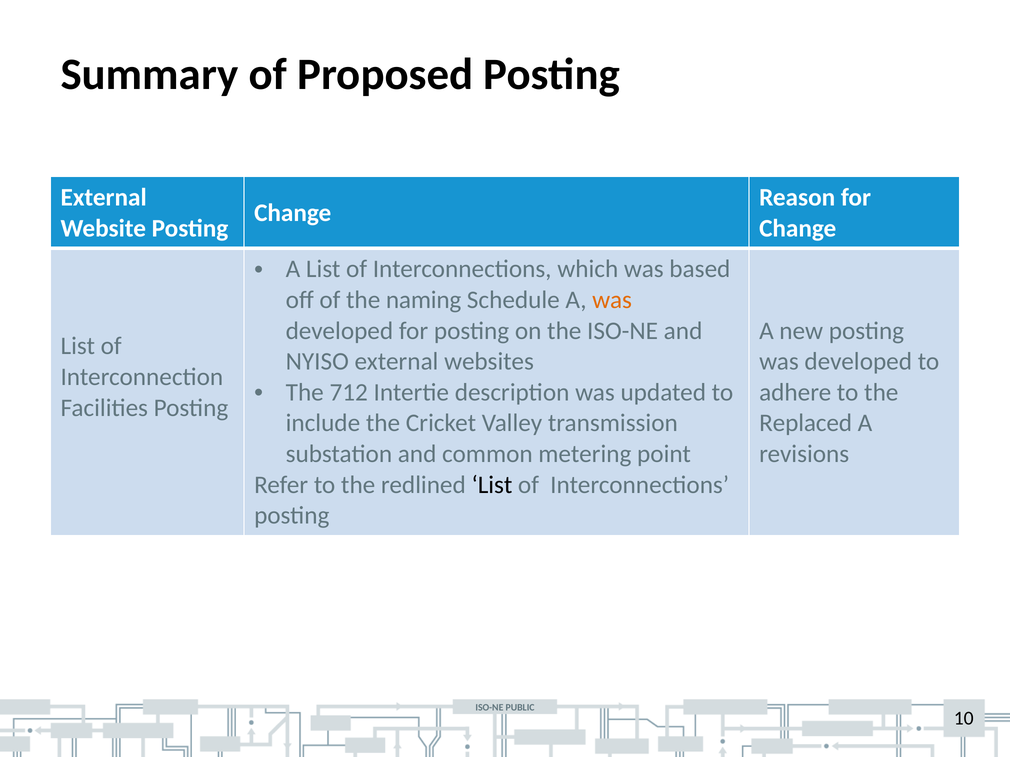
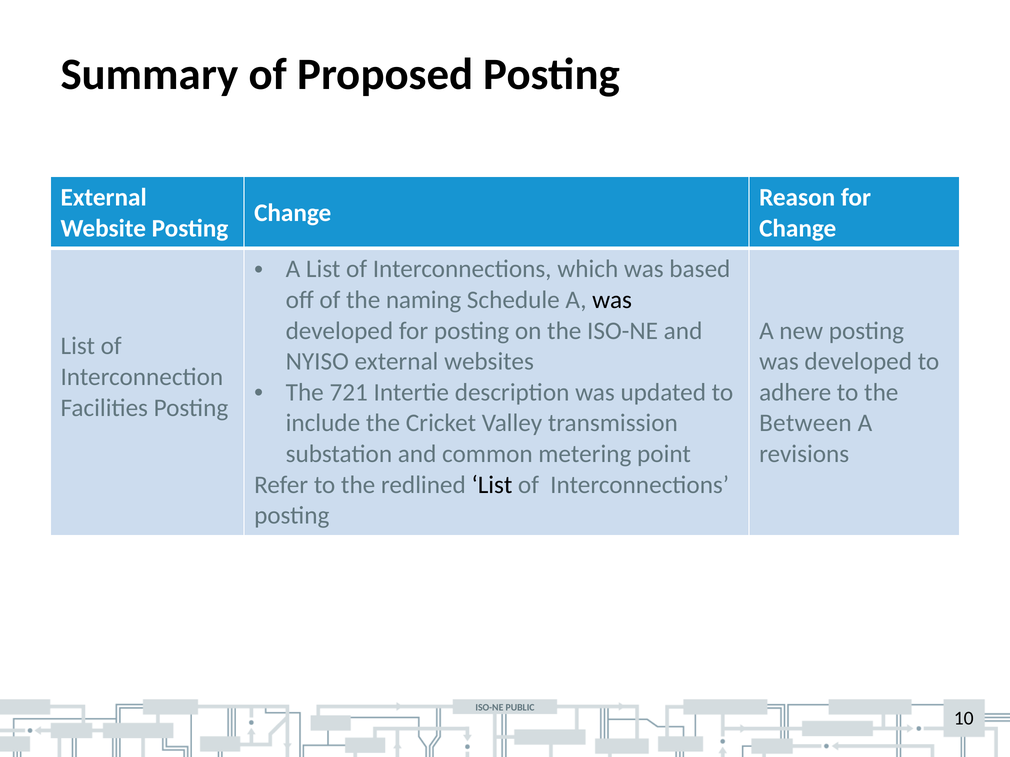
was colour: orange -> black (612, 300)
712: 712 -> 721 (349, 393)
Replaced: Replaced -> Between (805, 423)
